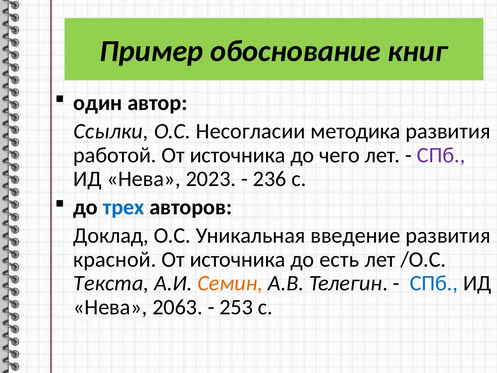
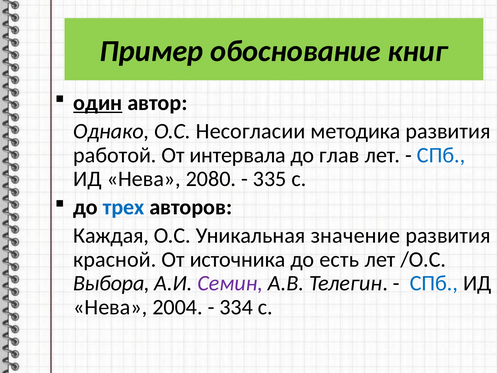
один underline: none -> present (98, 103)
Ссылки: Ссылки -> Однако (111, 131)
источника: источника -> интервала (238, 155)
чего: чего -> глав (339, 155)
СПб colour: purple -> blue (441, 155)
2023: 2023 -> 2080 (211, 179)
236: 236 -> 335 (270, 179)
Доклад: Доклад -> Каждая (111, 235)
введение: введение -> значение (355, 235)
Текста: Текста -> Выбора (111, 283)
Семин colour: orange -> purple (230, 283)
2063: 2063 -> 2004 (178, 307)
253: 253 -> 334 (236, 307)
